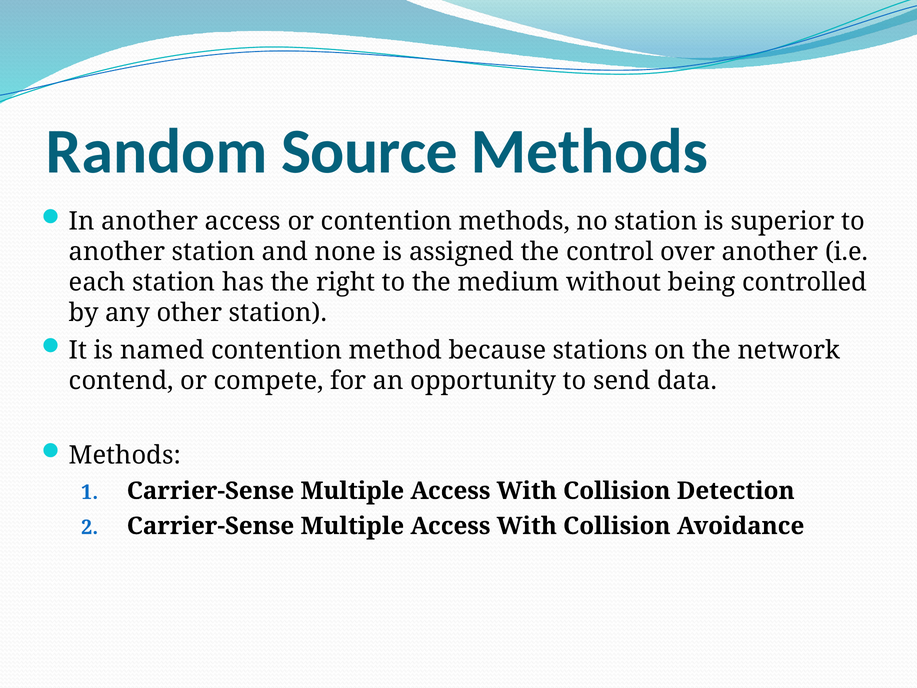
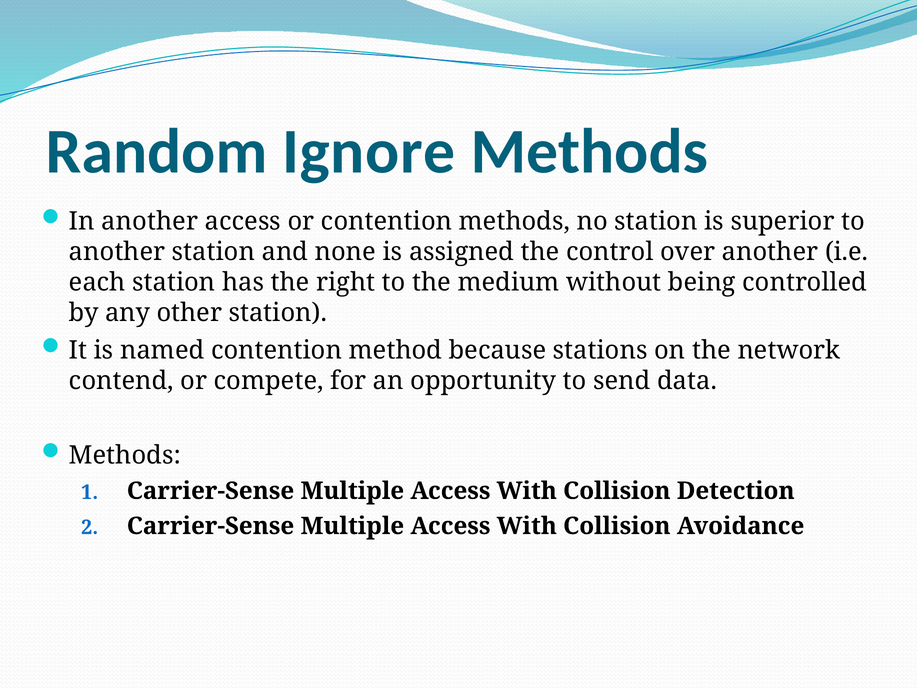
Source: Source -> Ignore (369, 151)
